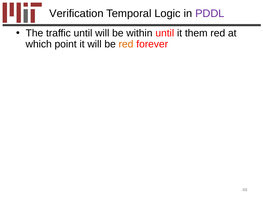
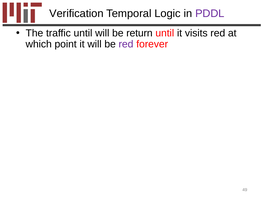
within: within -> return (139, 33)
them: them -> visits (196, 33)
red colour: orange -> purple (126, 44)
